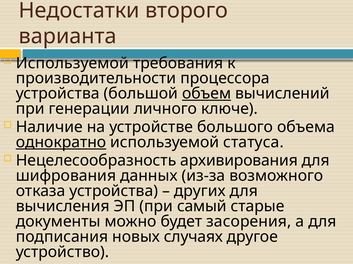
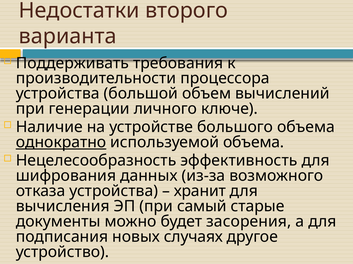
Используемой: Используемой -> Поддерживать (72, 63)
объем underline: present -> none (207, 94)
используемой статуса: статуса -> объема (254, 143)
архивирования: архивирования -> эффективность (239, 161)
других: других -> хранит (200, 192)
